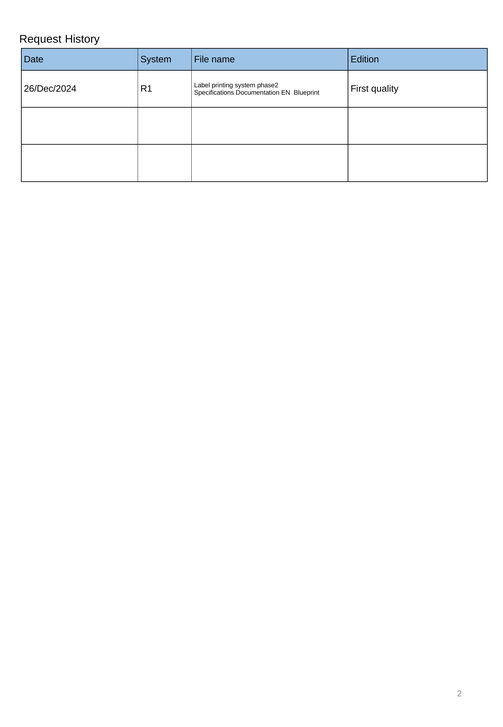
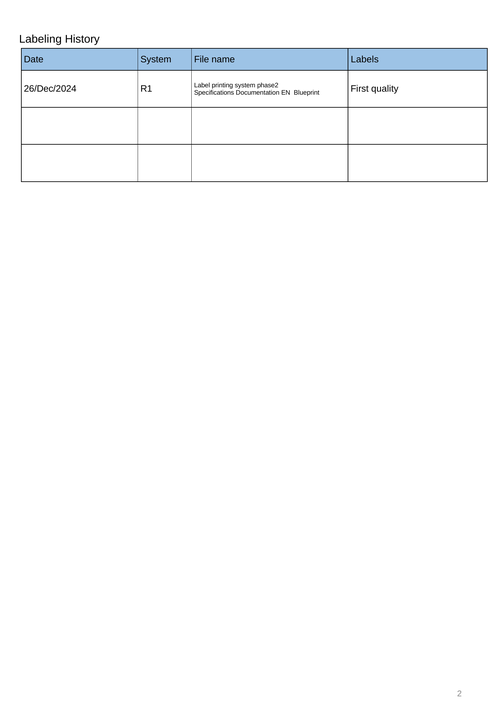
Request: Request -> Labeling (40, 39)
Edition: Edition -> Labels (365, 59)
